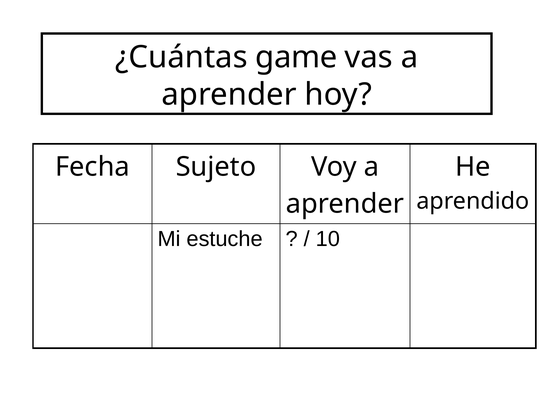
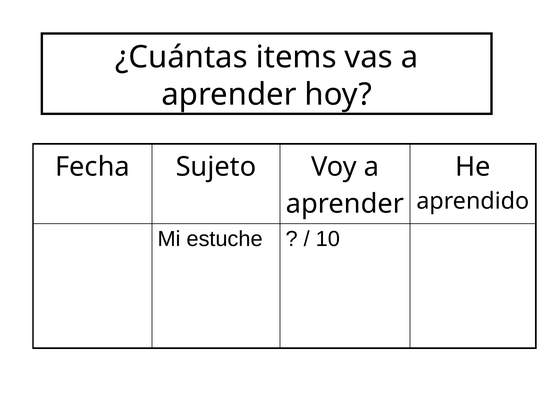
game: game -> items (296, 57)
